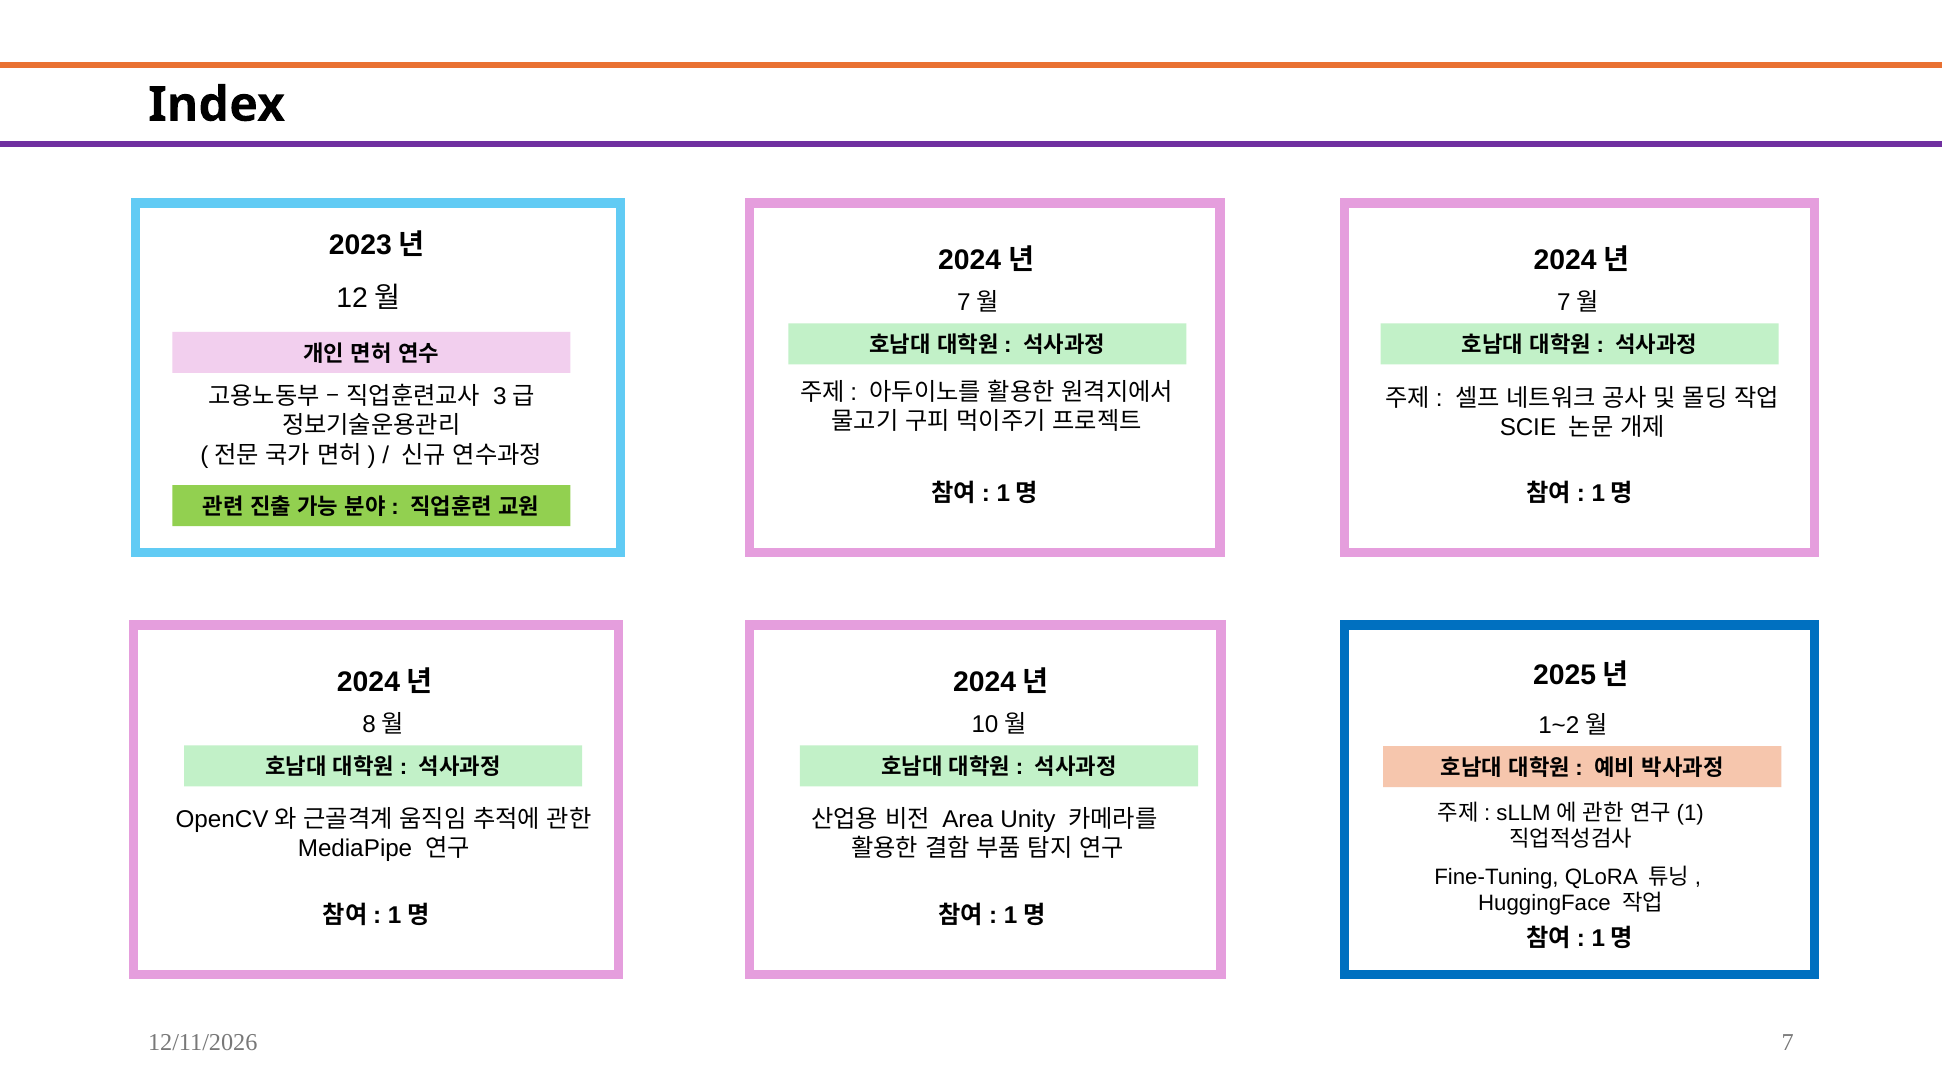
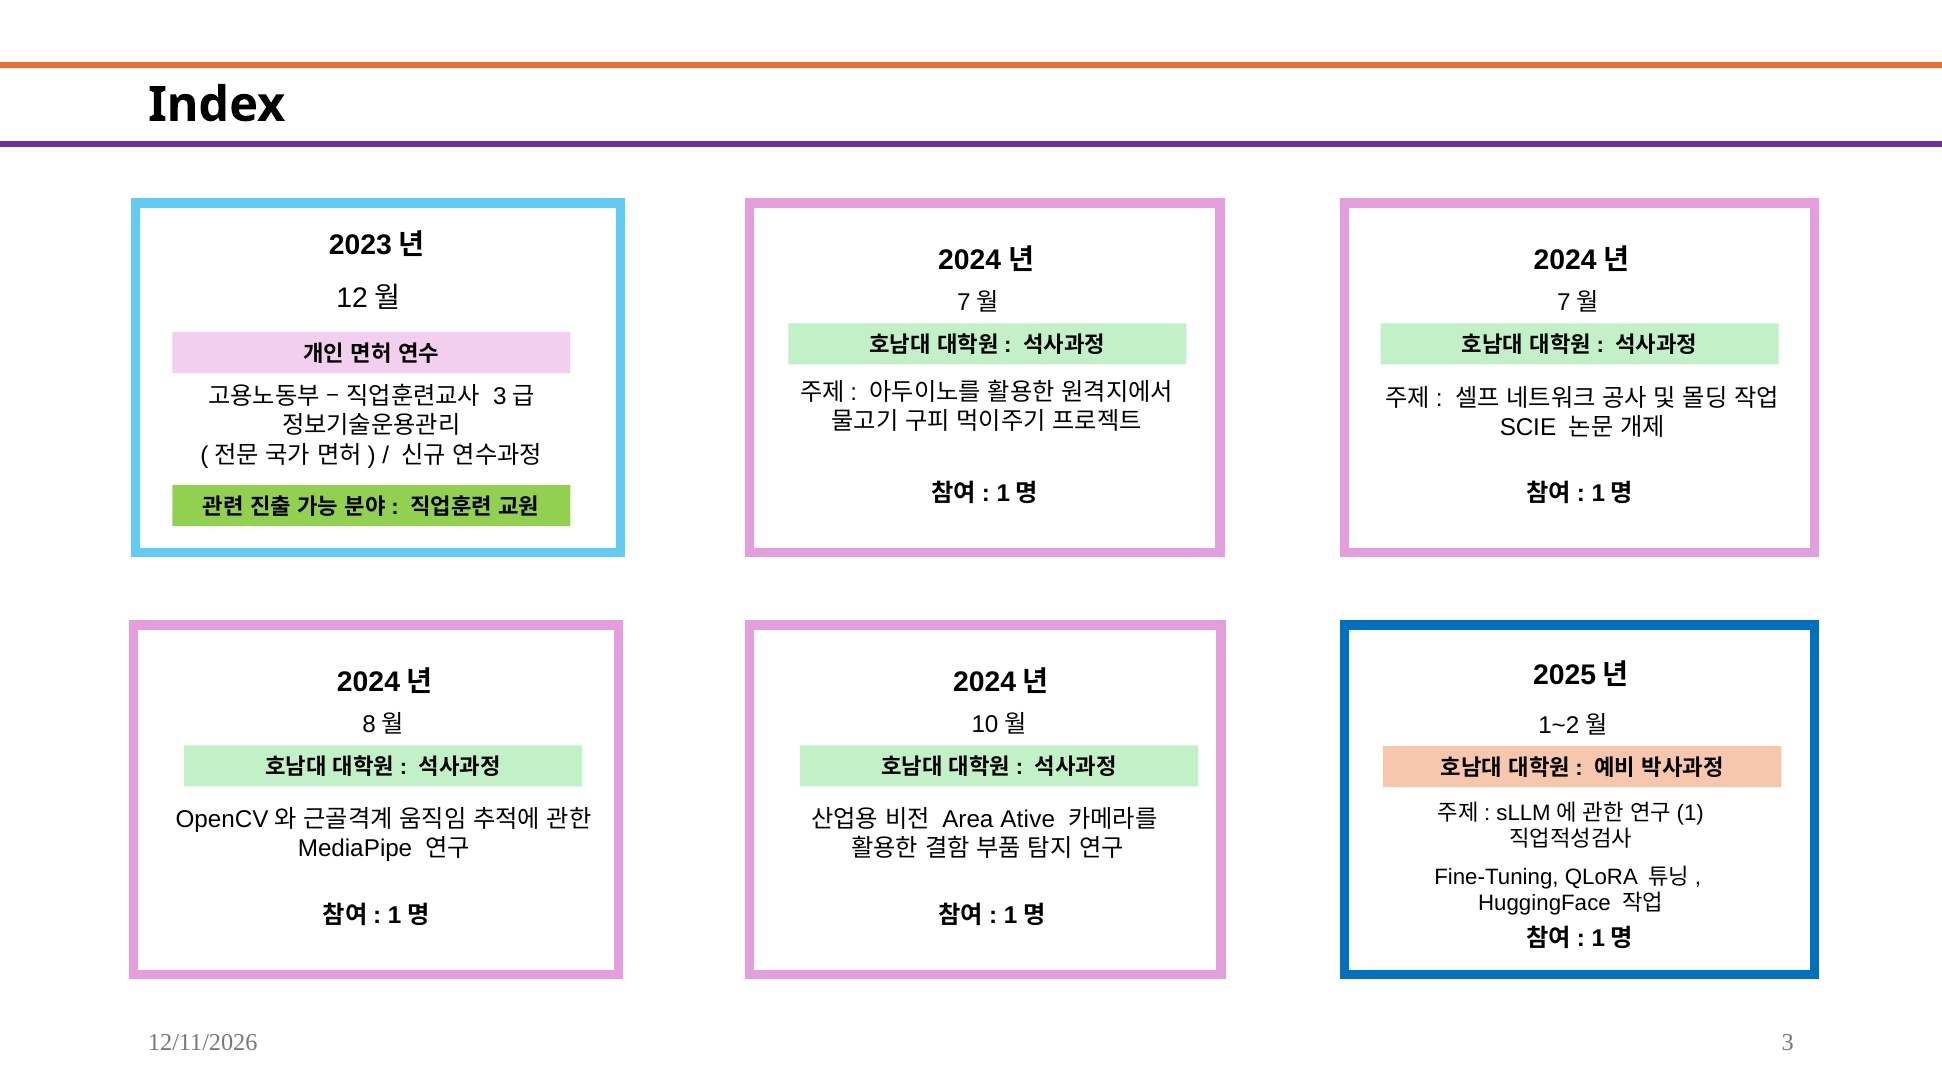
Unity: Unity -> Ative (1028, 819)
7: 7 -> 3 (1788, 1043)
